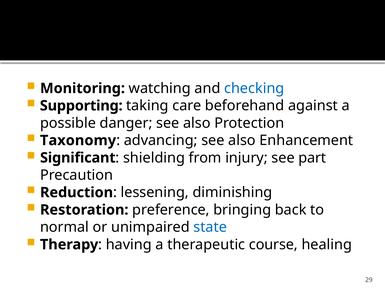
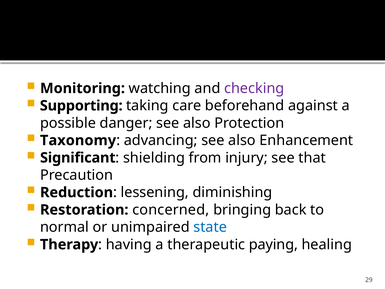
checking colour: blue -> purple (254, 88)
part: part -> that (312, 158)
preference: preference -> concerned (171, 210)
course: course -> paying (273, 244)
